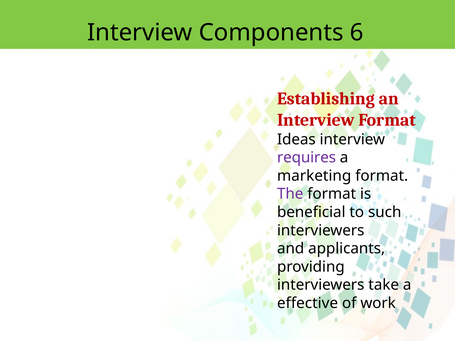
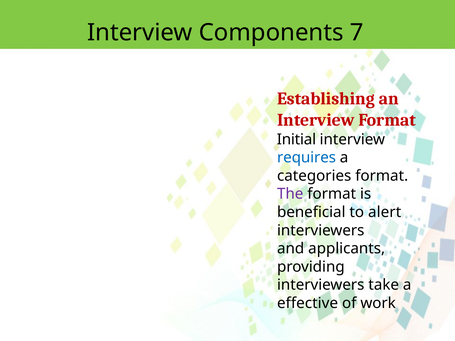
6: 6 -> 7 (357, 32)
Ideas: Ideas -> Initial (296, 140)
requires colour: purple -> blue (307, 158)
marketing: marketing -> categories (314, 176)
such: such -> alert (385, 212)
